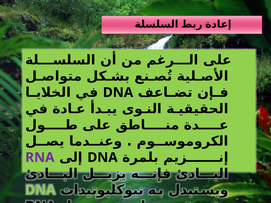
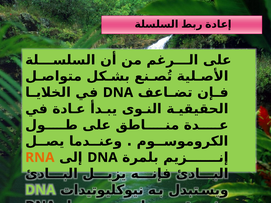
RNA colour: purple -> orange (40, 158)
